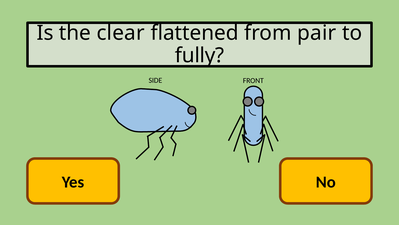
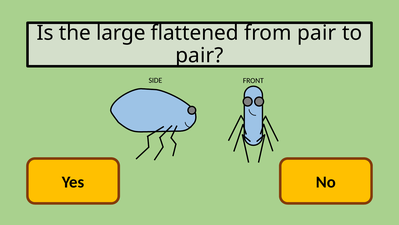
clear: clear -> large (121, 33)
fully: fully -> pair (199, 55)
